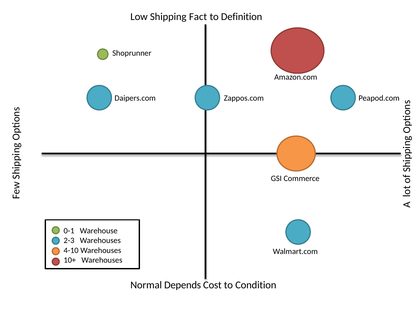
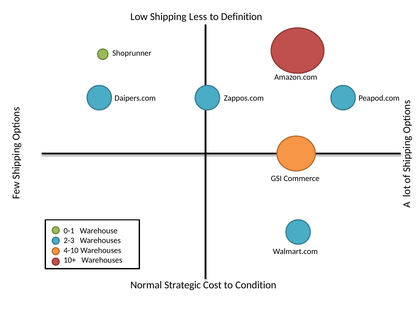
Fact: Fact -> Less (198, 17)
Depends: Depends -> Strategic (183, 284)
